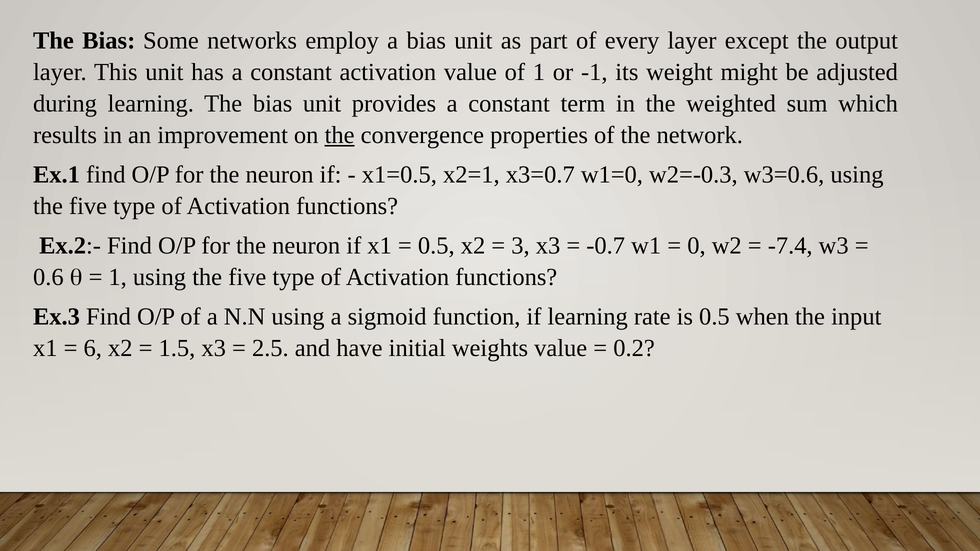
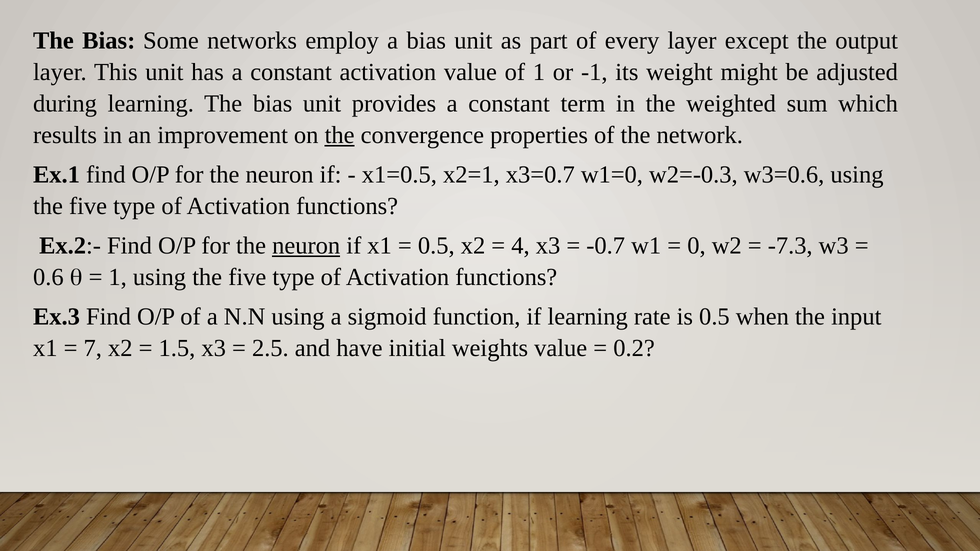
neuron underline: none -> present (306, 246)
3: 3 -> 4 (521, 246)
-7.4: -7.4 -> -7.3 (790, 246)
6: 6 -> 7 (93, 348)
